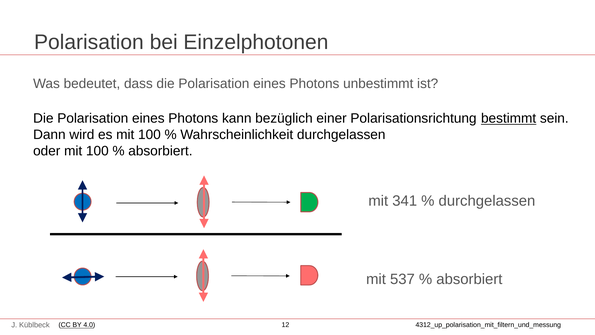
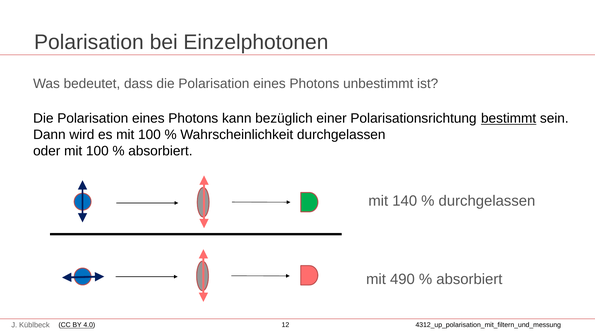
341: 341 -> 140 (405, 201)
537: 537 -> 490 (402, 279)
